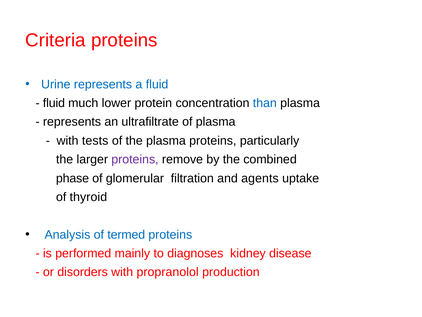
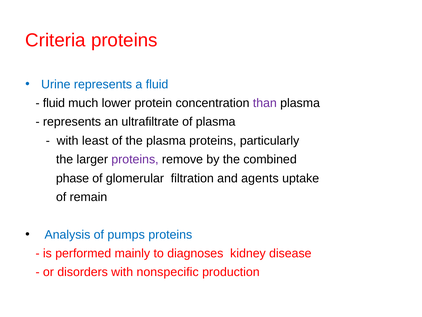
than colour: blue -> purple (265, 103)
tests: tests -> least (95, 140)
thyroid: thyroid -> remain (88, 197)
termed: termed -> pumps (126, 234)
propranolol: propranolol -> nonspecific (168, 272)
